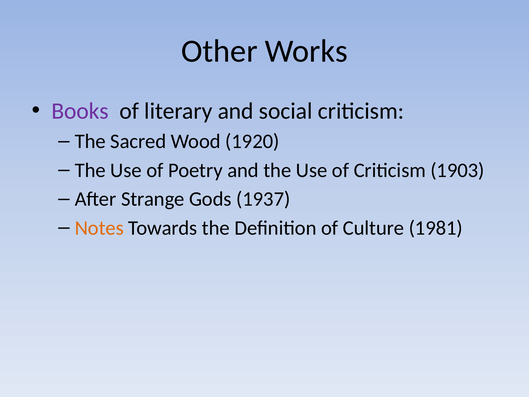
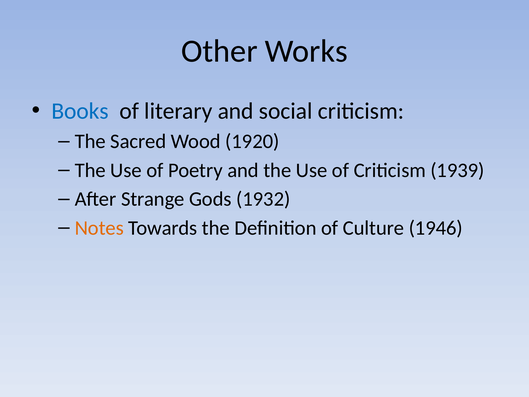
Books colour: purple -> blue (80, 111)
1903: 1903 -> 1939 (457, 170)
1937: 1937 -> 1932 (263, 199)
1981: 1981 -> 1946 (436, 228)
